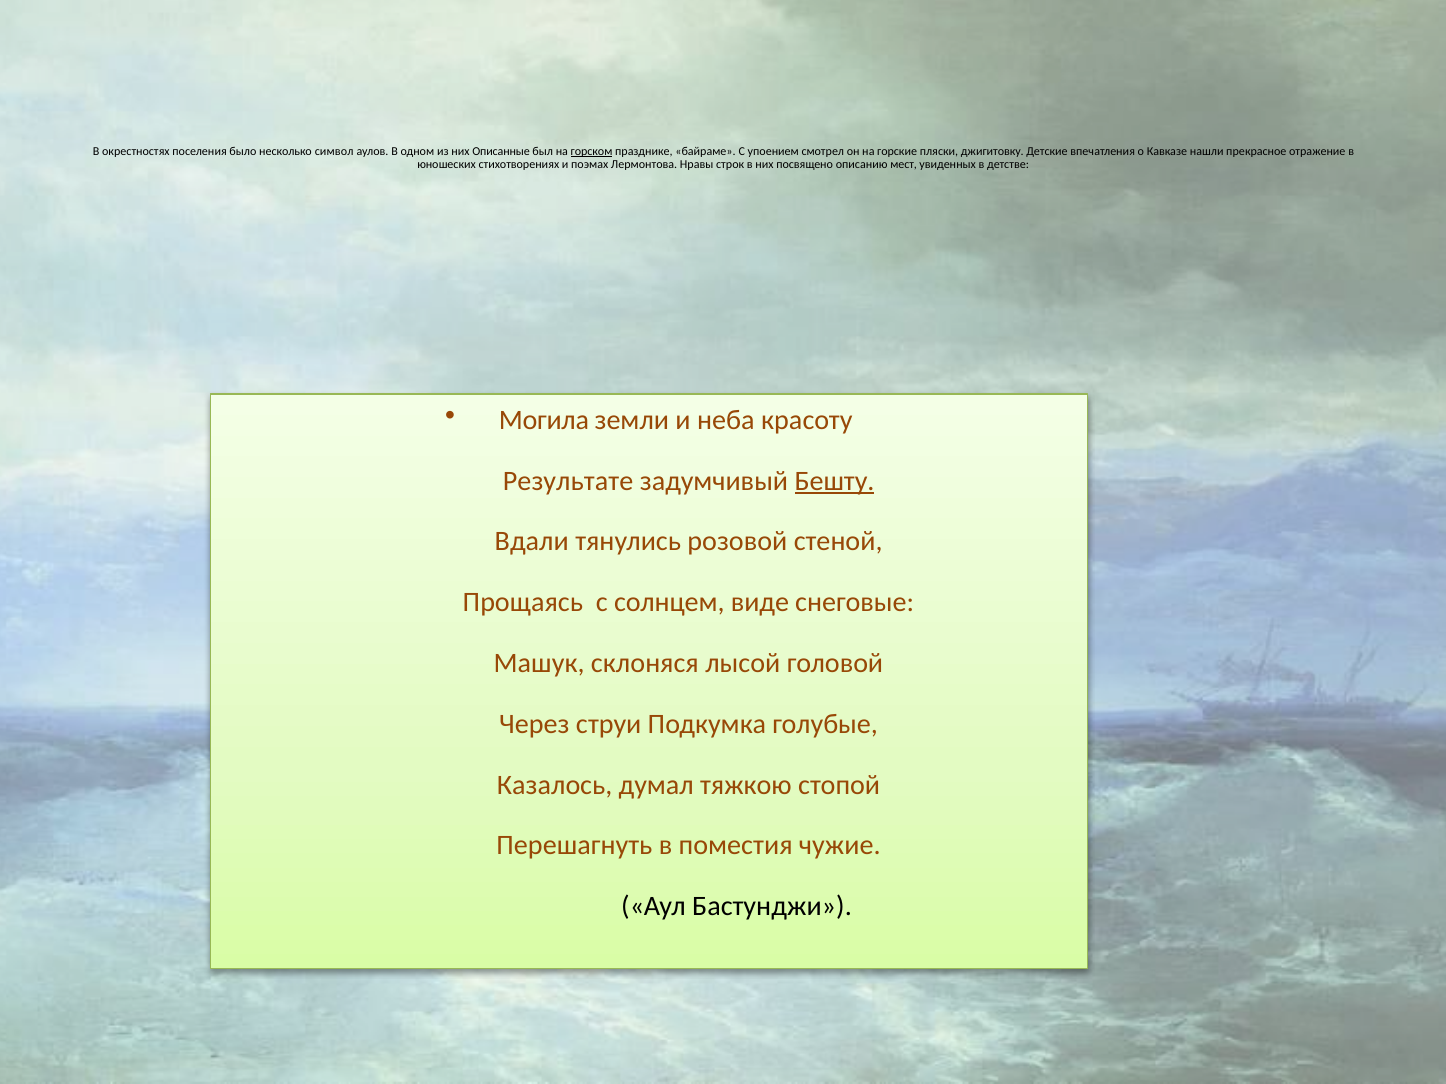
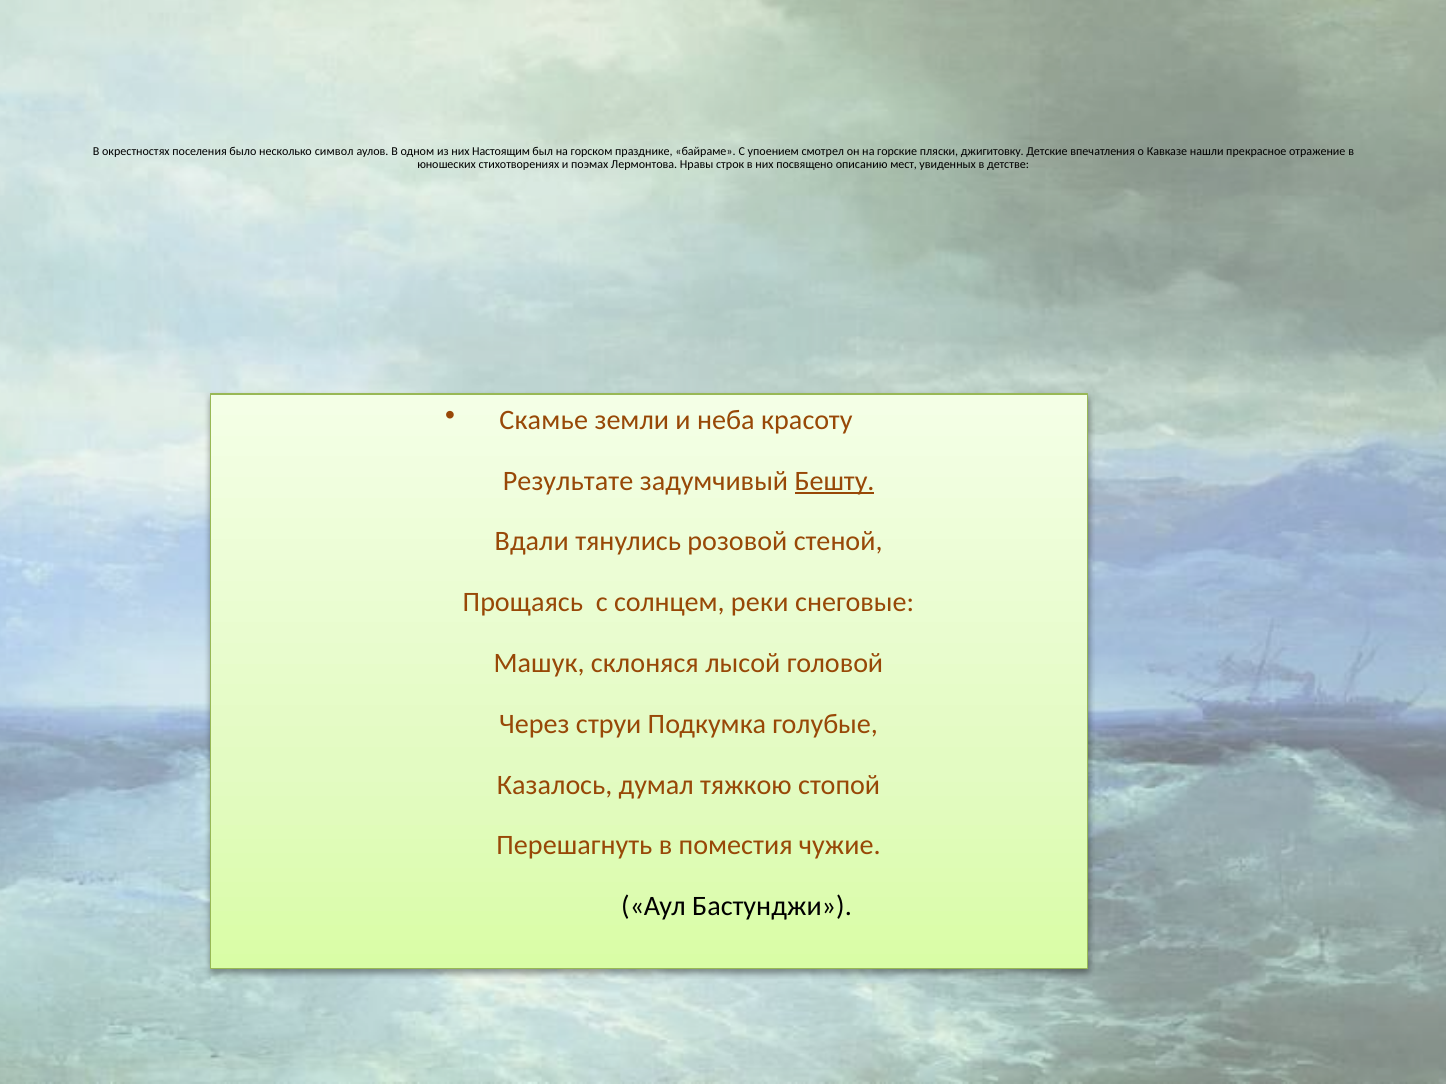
Описанные: Описанные -> Настоящим (501, 151)
горском underline: present -> none (592, 151)
Могила: Могила -> Скамье (544, 420)
виде: виде -> реки (760, 603)
